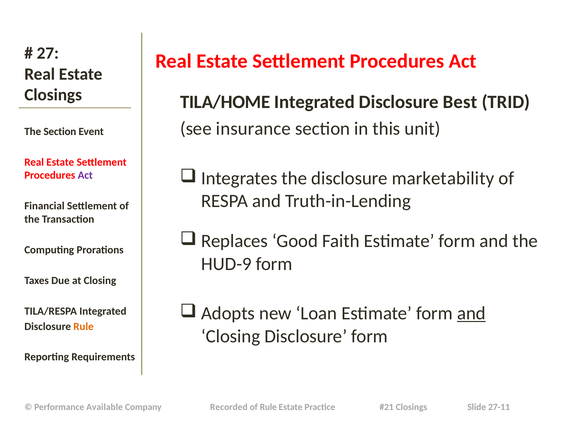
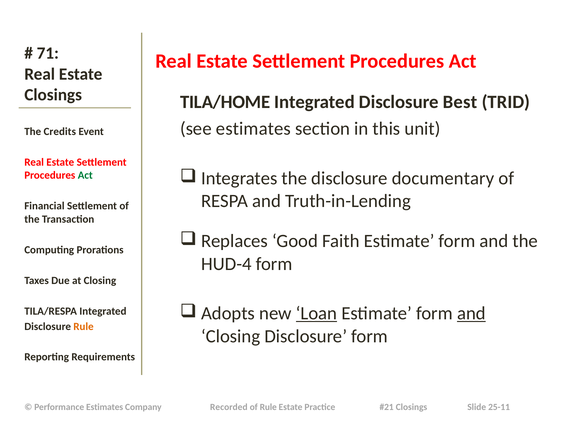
27: 27 -> 71 (48, 53)
see insurance: insurance -> estimates (253, 129)
The Section: Section -> Credits (60, 131)
marketability: marketability -> documentary (443, 178)
Act colour: purple -> green (85, 175)
HUD-9: HUD-9 -> HUD-4 (226, 264)
Loan underline: none -> present (316, 313)
Performance Available: Available -> Estimates (105, 407)
27-11: 27-11 -> 25-11 (499, 407)
